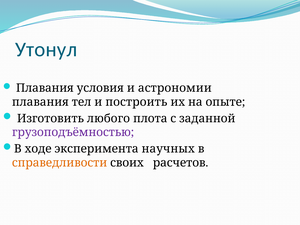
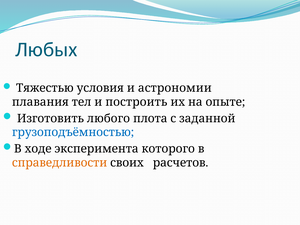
Утонул: Утонул -> Любых (46, 50)
Плавания: Плавания -> Тяжестью (45, 88)
грузоподъёмностью colour: purple -> blue (73, 132)
научных: научных -> которого (168, 149)
